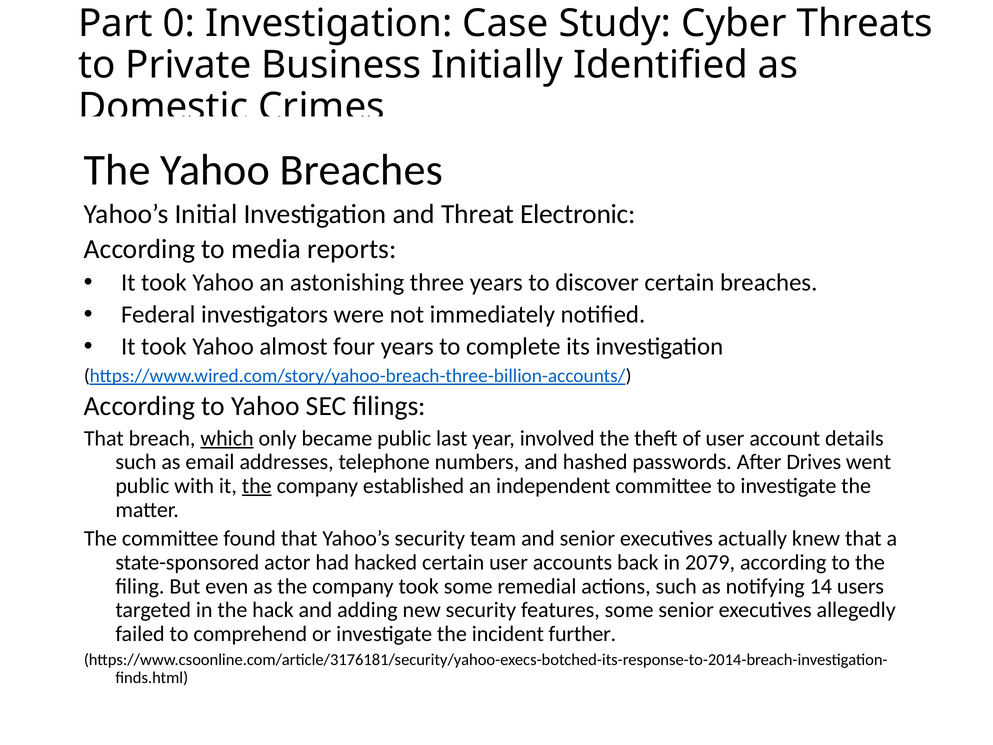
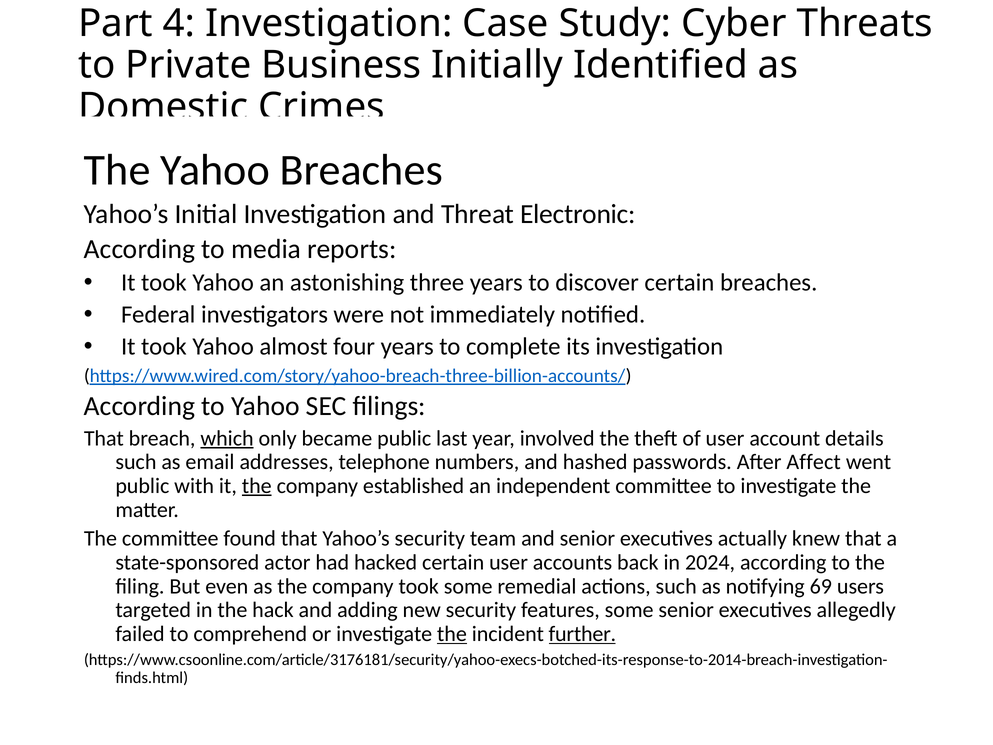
0: 0 -> 4 (179, 23)
Drives: Drives -> Affect (814, 462)
2079: 2079 -> 2024 (710, 562)
14: 14 -> 69 (821, 586)
the underline: none -> present (452, 634)
further underline: none -> present (582, 634)
